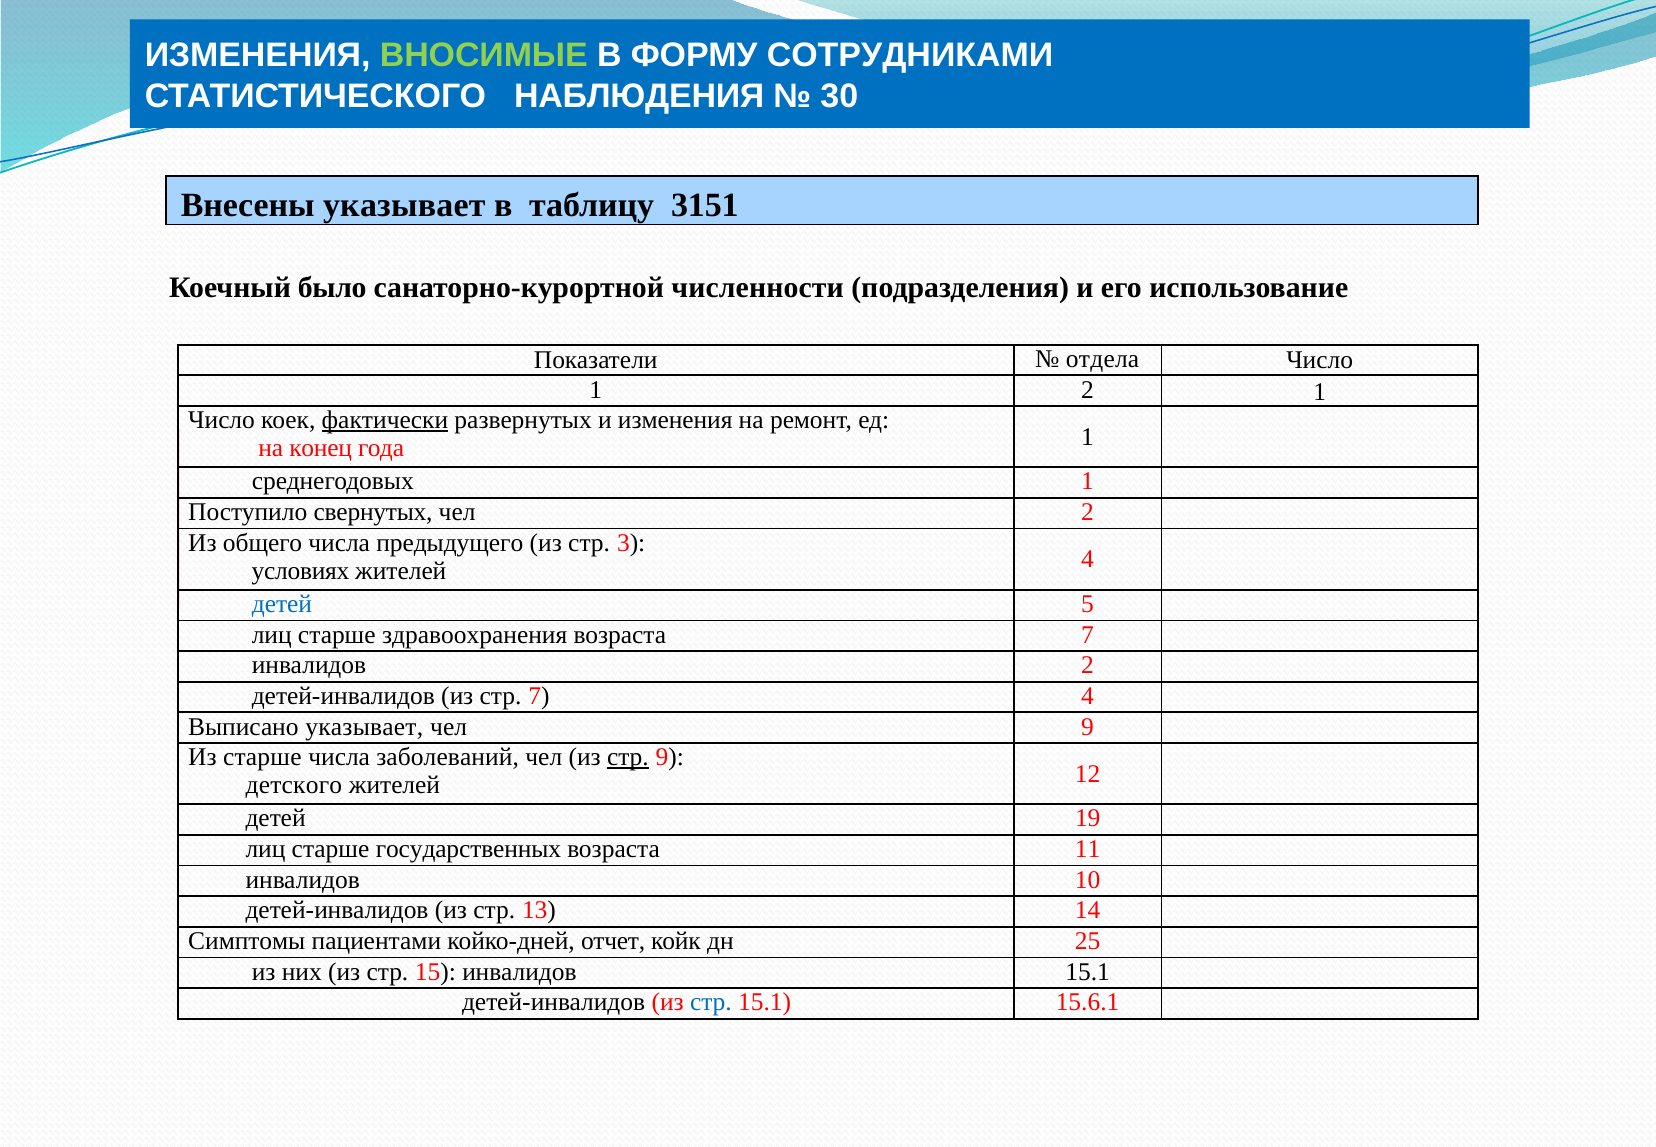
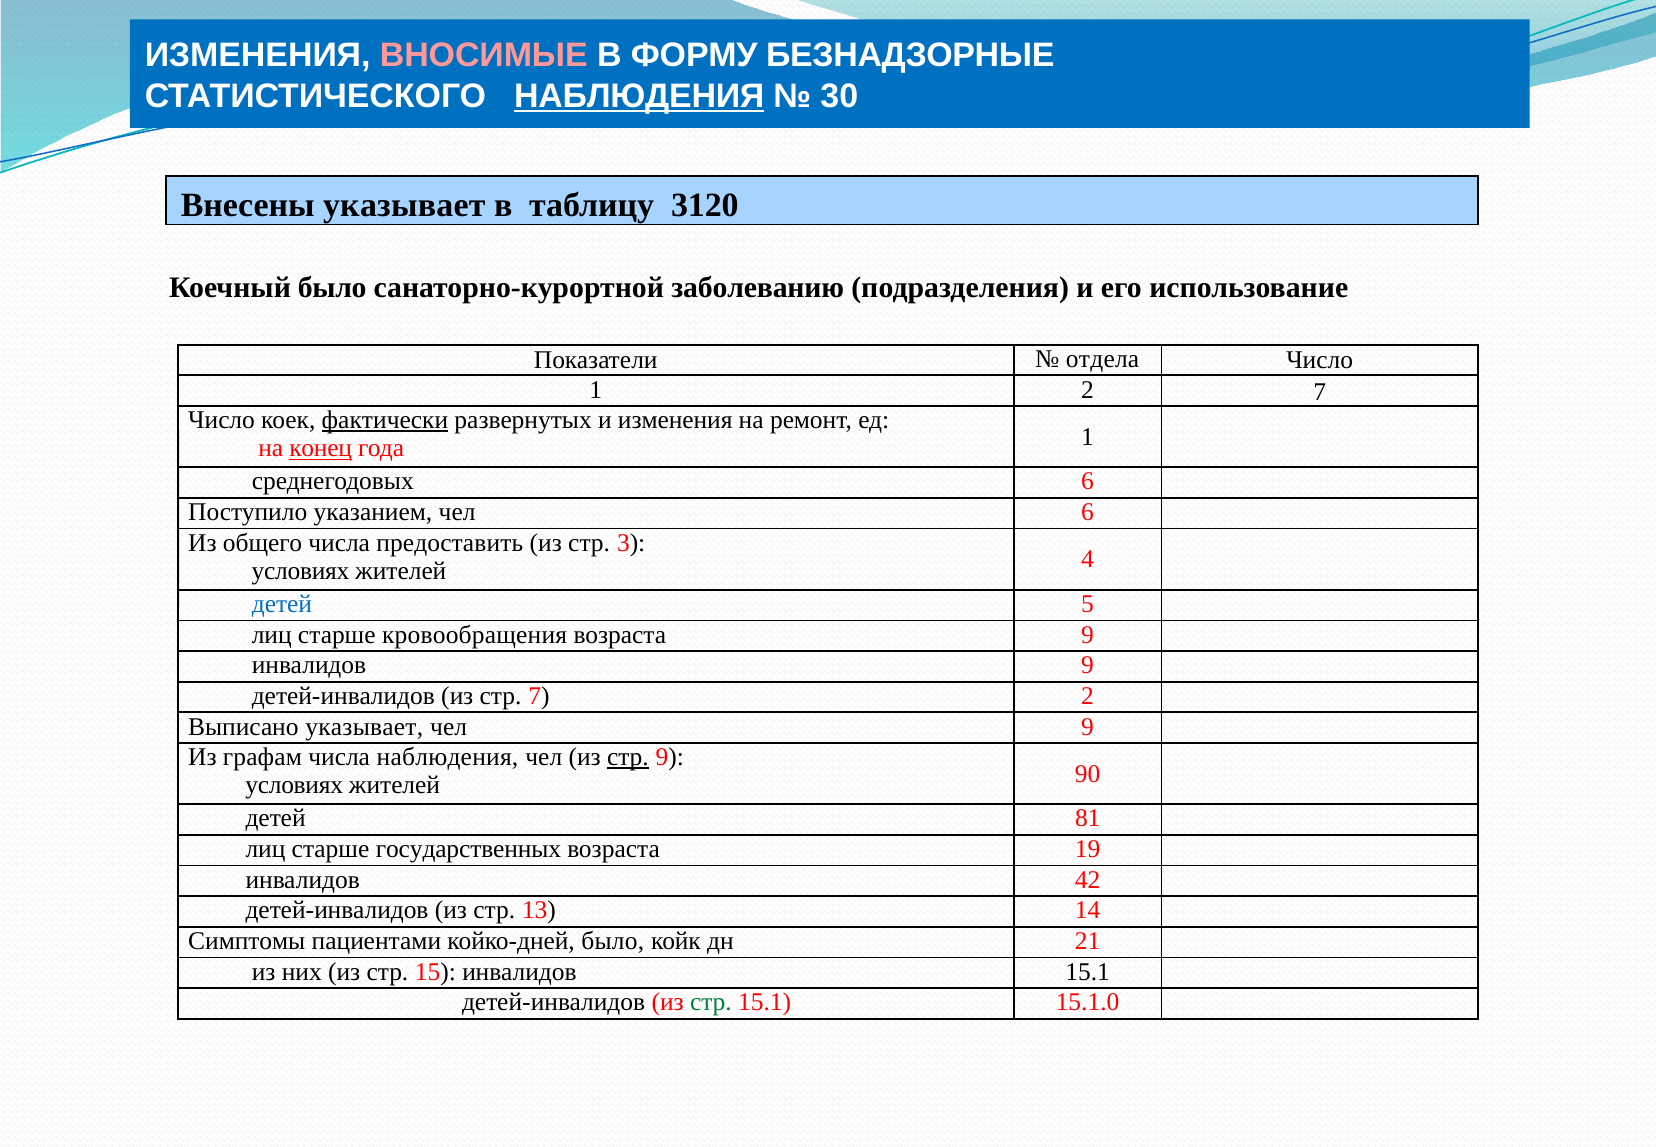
ВНОСИМЫЕ colour: light green -> pink (484, 56)
СОТРУДНИКАМИ: СОТРУДНИКАМИ -> БЕЗНАДЗОРНЫЕ (910, 56)
НАБЛЮДЕНИЯ underline: none -> present (639, 96)
3151: 3151 -> 3120 (705, 205)
численности: численности -> заболеванию (758, 288)
2 1: 1 -> 7 (1320, 392)
конец underline: none -> present (321, 448)
среднегодовых 1: 1 -> 6 (1088, 481)
свернутых: свернутых -> указанием (373, 512)
чел 2: 2 -> 6 (1088, 512)
предыдущего: предыдущего -> предоставить (450, 543)
здравоохранения: здравоохранения -> кровообращения (475, 634)
возраста 7: 7 -> 9 (1088, 634)
инвалидов 2: 2 -> 9 (1088, 665)
7 4: 4 -> 2 (1088, 696)
Из старше: старше -> графам (262, 757)
числа заболеваний: заболеваний -> наблюдения (448, 757)
детского: детского -> условиях (294, 785)
12: 12 -> 90 (1088, 773)
19: 19 -> 81 (1088, 818)
11: 11 -> 19 (1088, 849)
10: 10 -> 42 (1088, 879)
койко-дней отчет: отчет -> было (613, 941)
25: 25 -> 21 (1088, 941)
стр colour: blue -> green (711, 1002)
15.6.1: 15.6.1 -> 15.1.0 (1088, 1002)
